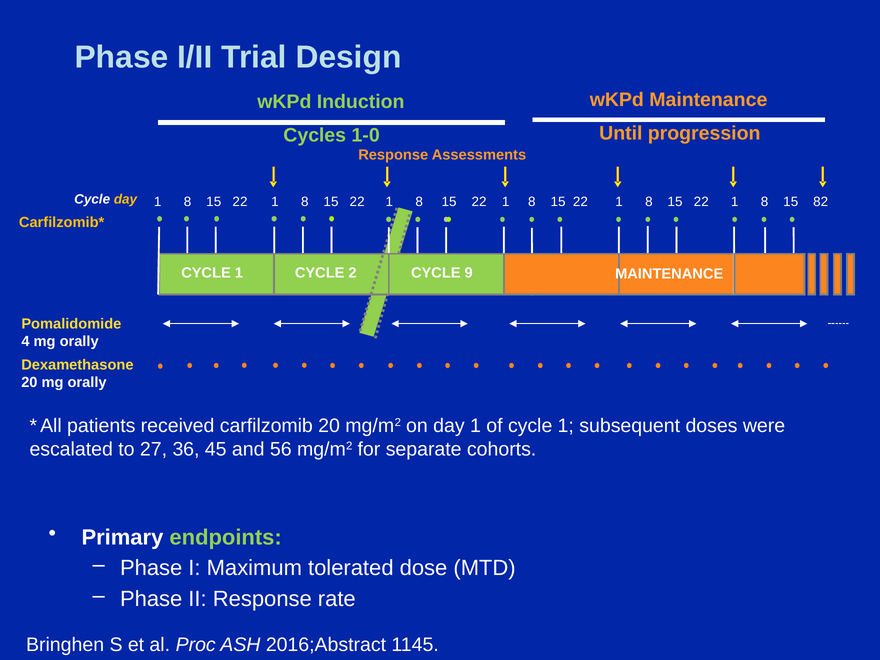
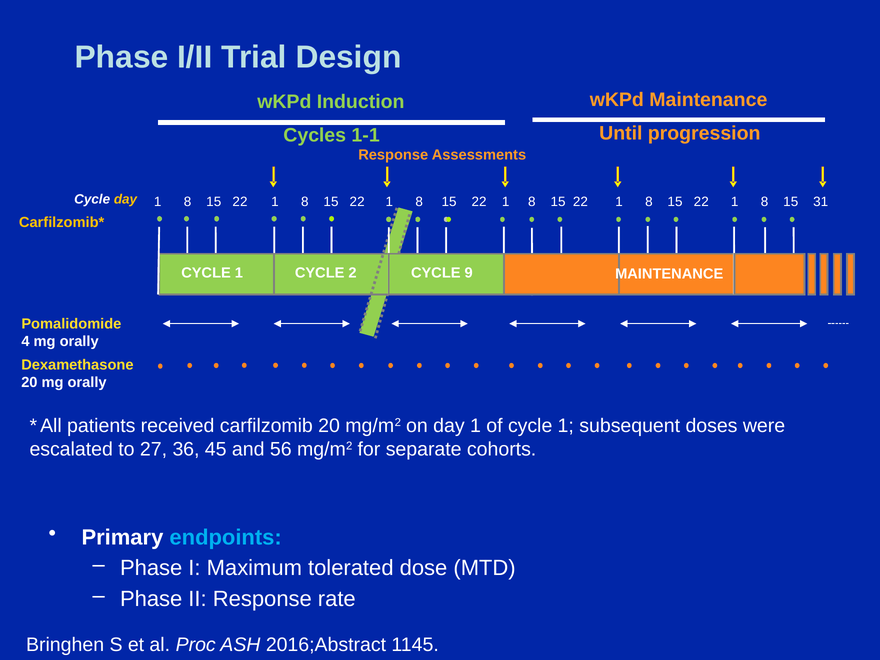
1-0: 1-0 -> 1-1 (366, 135)
82: 82 -> 31 (821, 202)
endpoints colour: light green -> light blue (226, 537)
